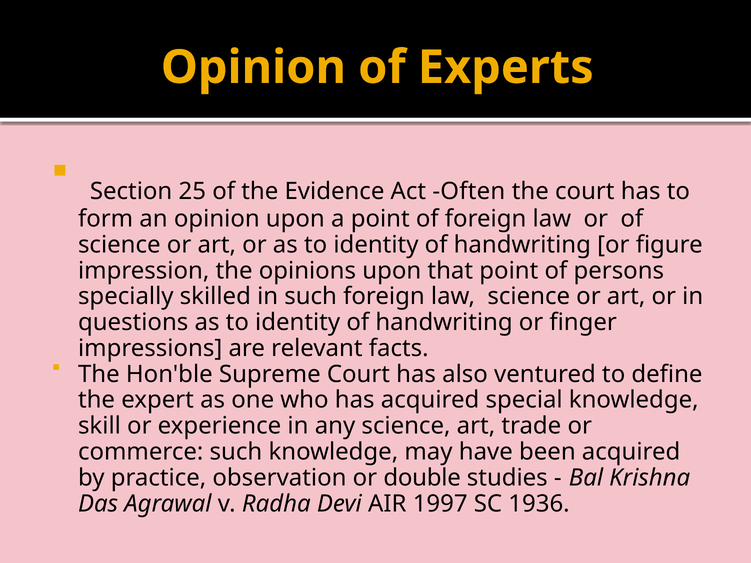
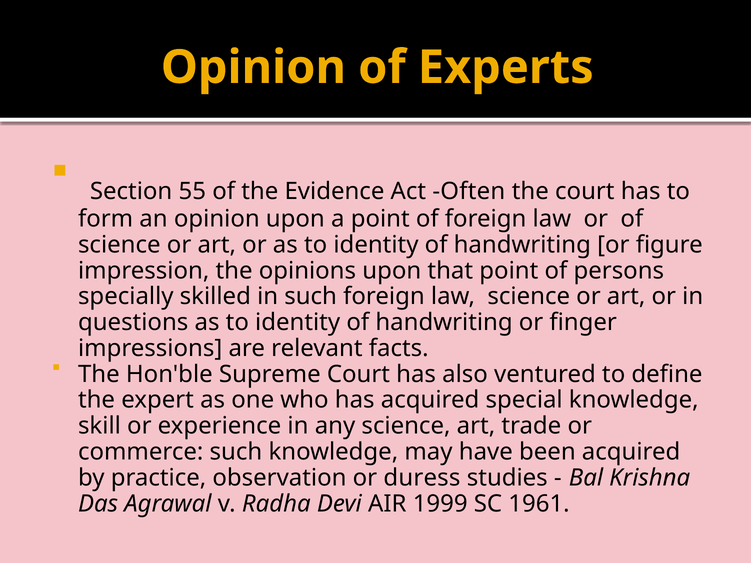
25: 25 -> 55 (192, 191)
double: double -> duress (422, 478)
1997: 1997 -> 1999 (440, 504)
1936: 1936 -> 1961 (539, 504)
